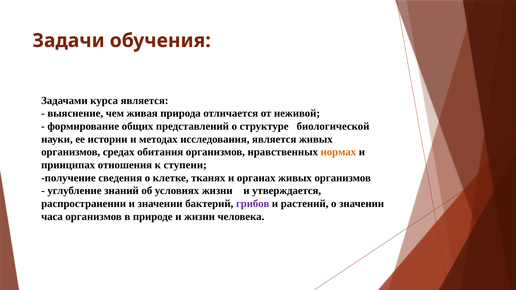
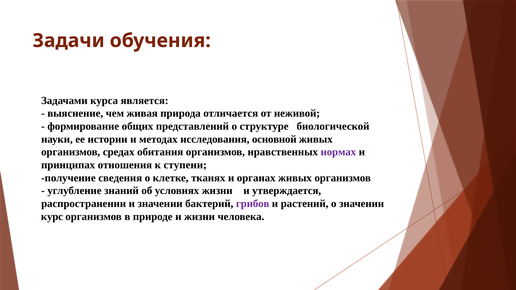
исследования является: является -> основной (274, 139)
нормах colour: orange -> purple (338, 152)
часа: часа -> курс (52, 217)
